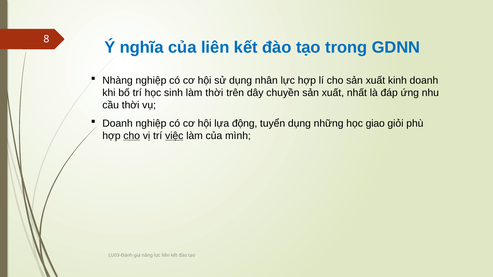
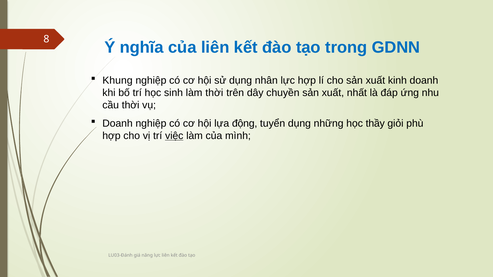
Nhàng: Nhàng -> Khung (117, 80)
giao: giao -> thầy (375, 124)
cho underline: present -> none (132, 136)
